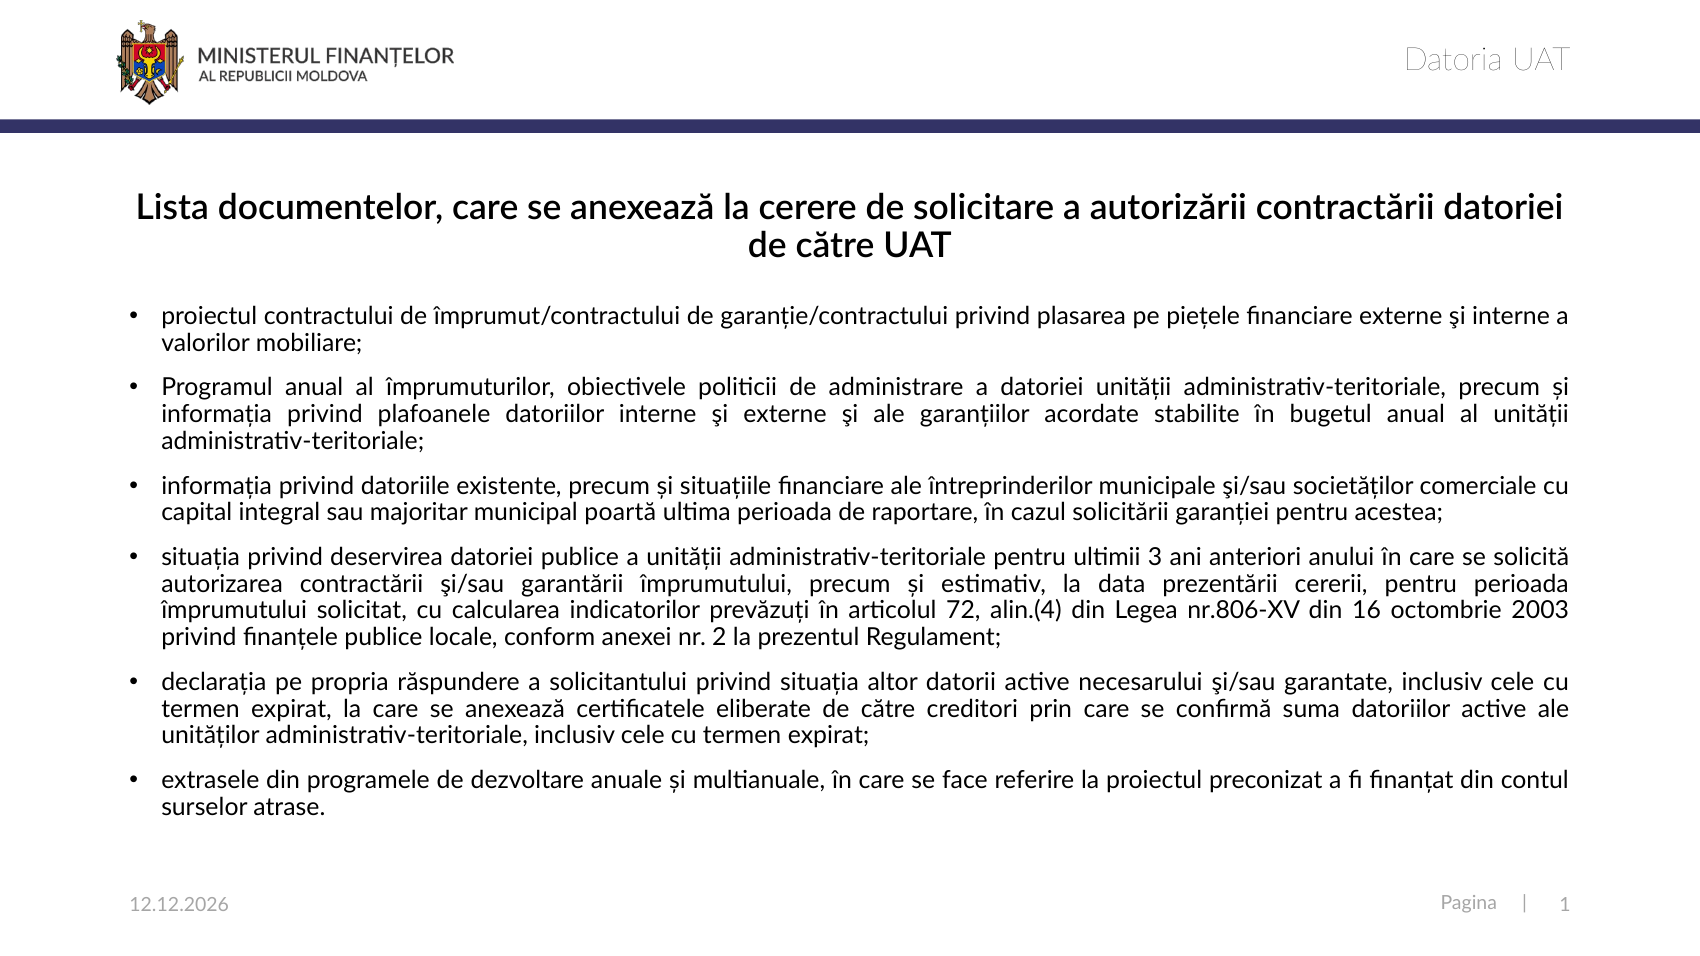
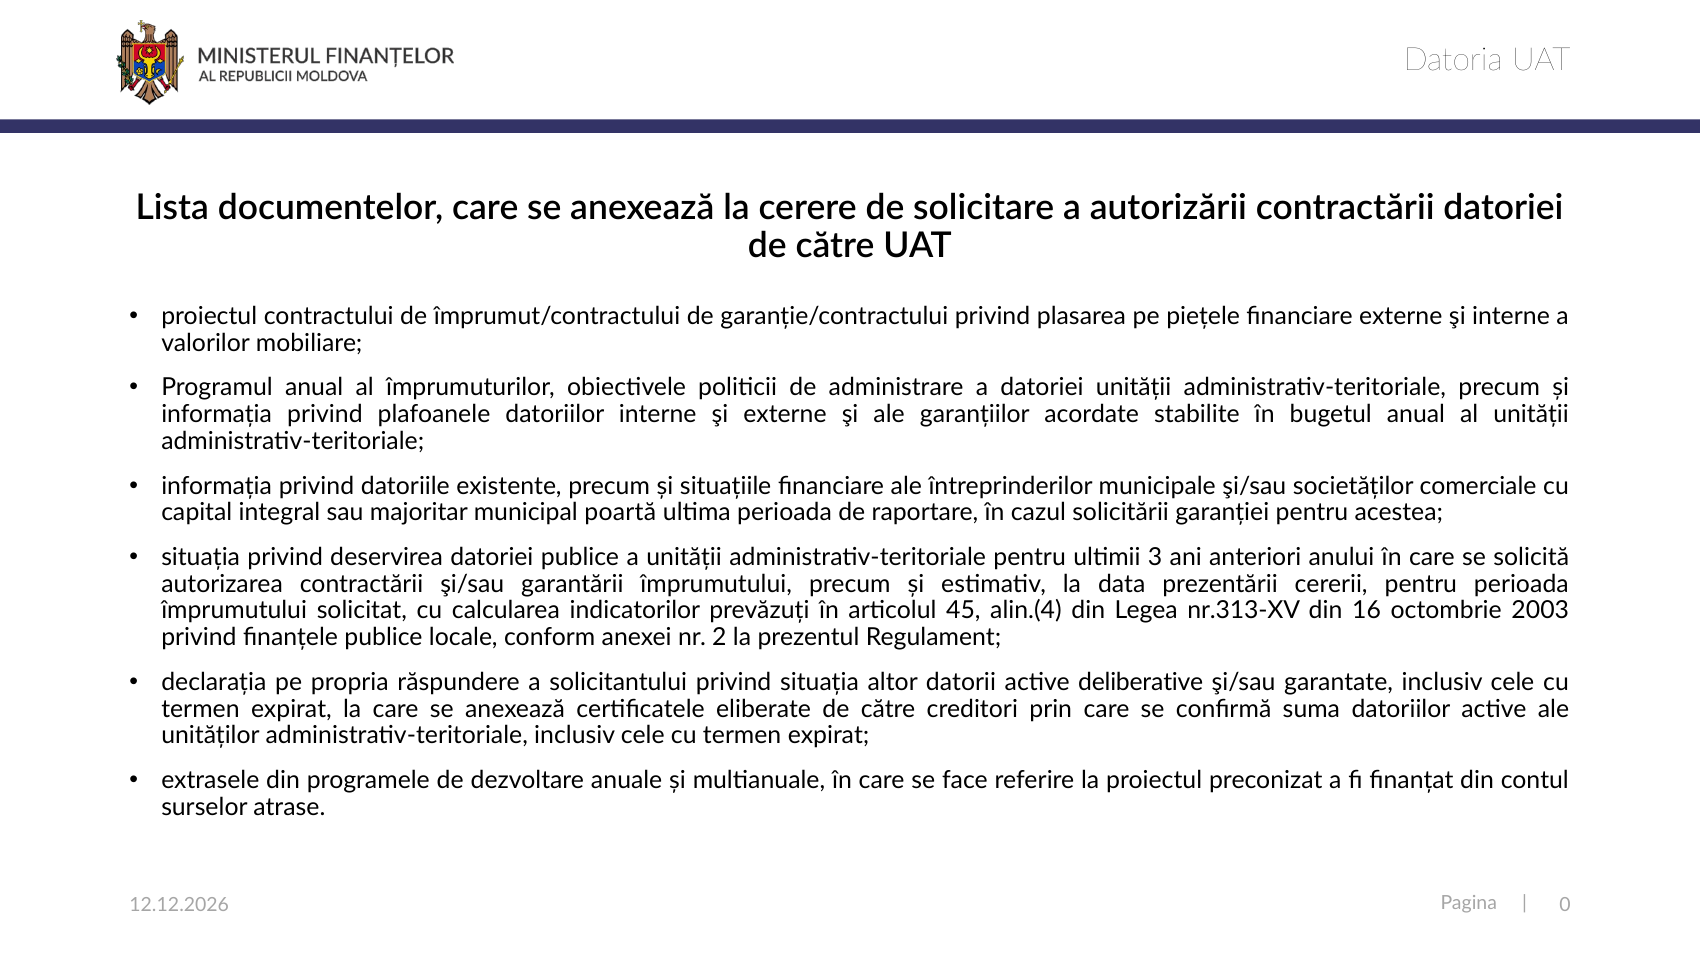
72: 72 -> 45 (963, 611)
nr.806-XV: nr.806-XV -> nr.313-XV (1244, 611)
necesarului: necesarului -> deliberative (1141, 682)
1: 1 -> 0 (1565, 906)
